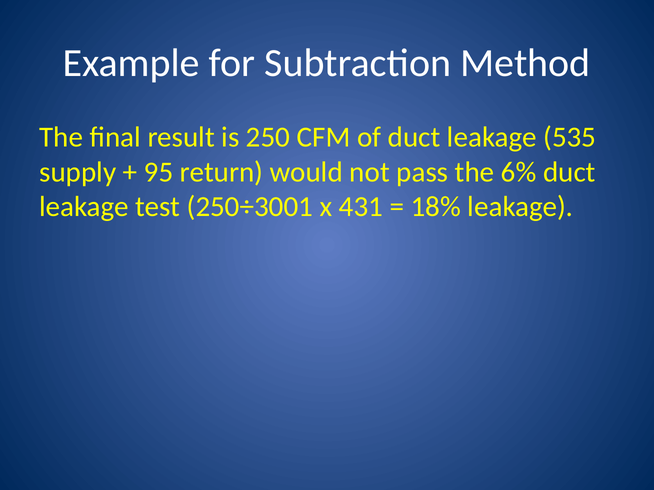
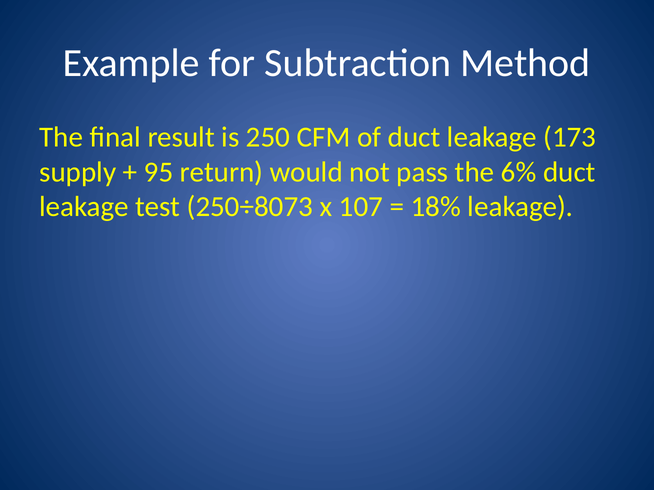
535: 535 -> 173 (570, 137)
250÷3001: 250÷3001 -> 250÷8073 (250, 207)
431: 431 -> 107 (361, 207)
